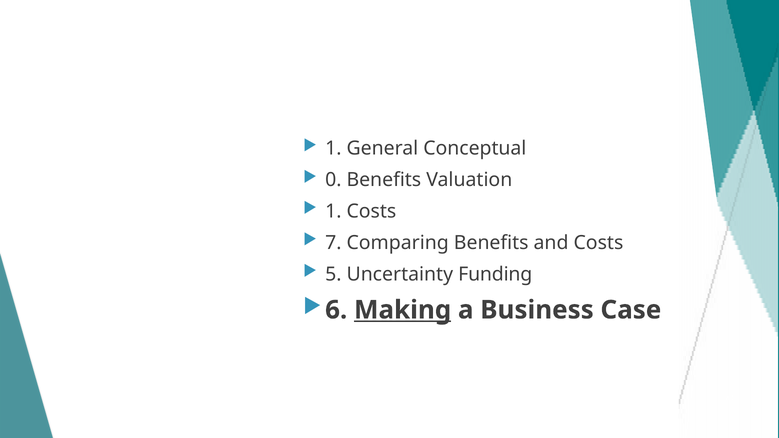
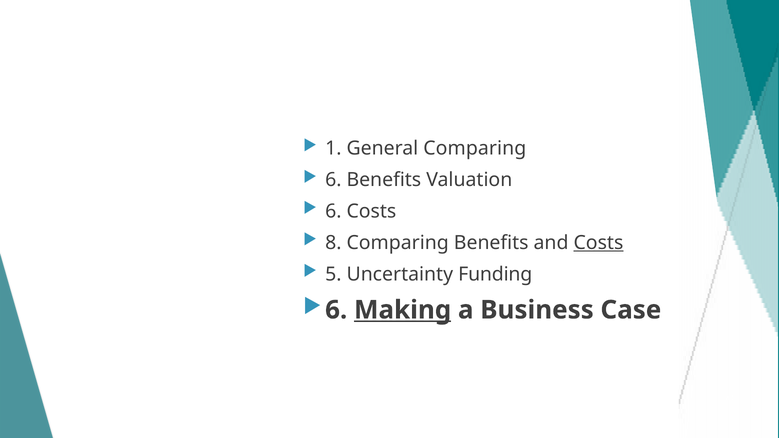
General Conceptual: Conceptual -> Comparing (475, 148)
0: 0 -> 6 (333, 180)
1: 1 -> 6 (333, 211)
7: 7 -> 8 (333, 243)
Costs underline: none -> present (598, 243)
